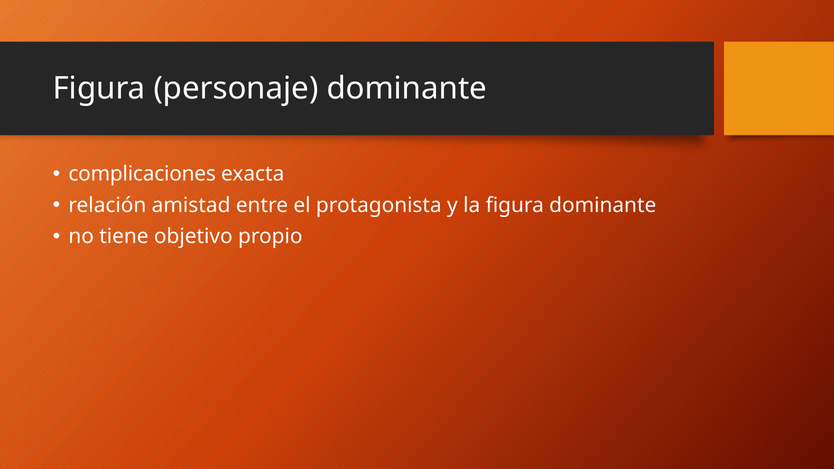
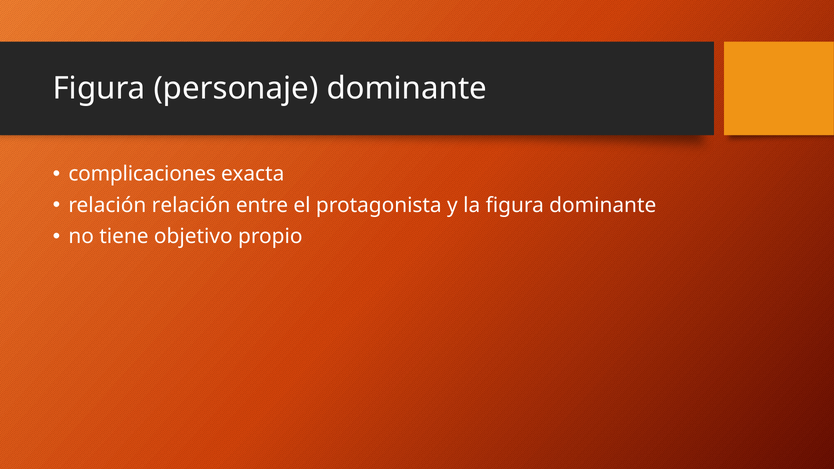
relación amistad: amistad -> relación (191, 205)
